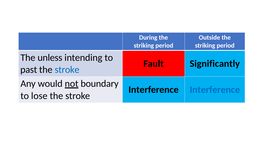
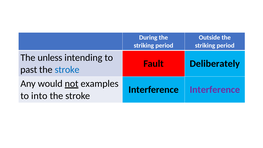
Significantly: Significantly -> Deliberately (215, 64)
boundary: boundary -> examples (100, 84)
Interference colour: blue -> purple (215, 90)
lose: lose -> into (39, 96)
